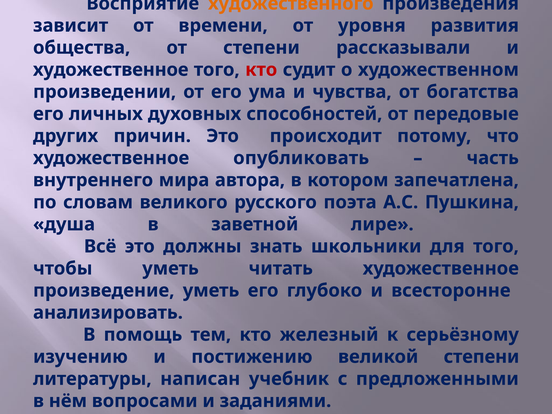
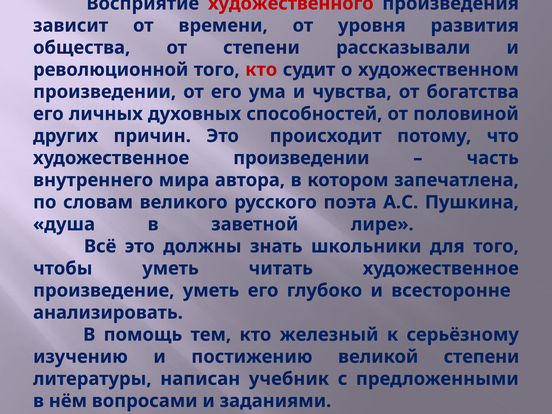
художественного colour: orange -> red (291, 3)
художественное: художественное -> революционной (111, 70)
передовые: передовые -> половиной (466, 114)
художественное опубликовать: опубликовать -> произведении (301, 158)
